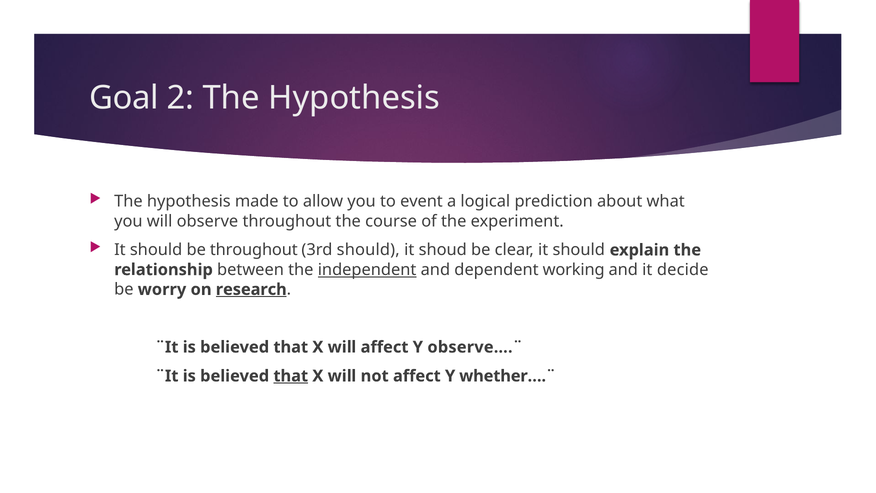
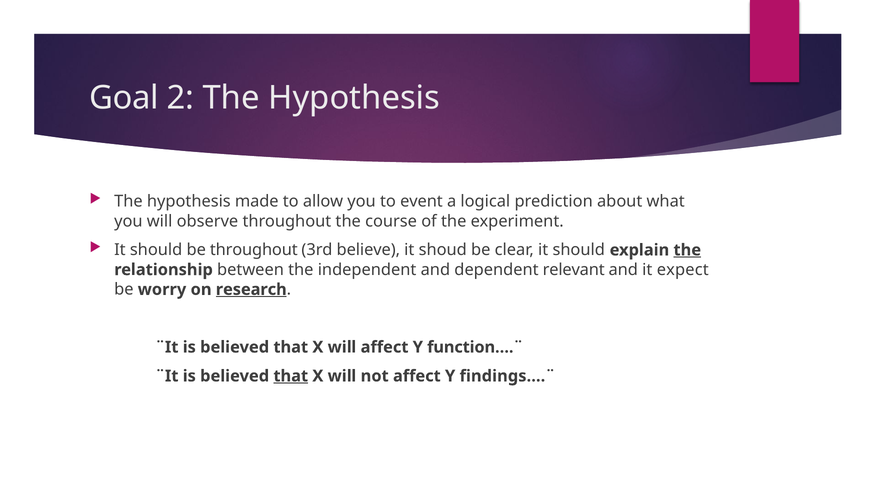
3rd should: should -> believe (368, 250)
the underline: none -> present (687, 250)
independent underline: present -> none (367, 270)
working: working -> relevant (574, 270)
decide: decide -> expect (683, 270)
observe….¨: observe….¨ -> function….¨ (475, 347)
whether….¨: whether….¨ -> findings….¨ (507, 376)
